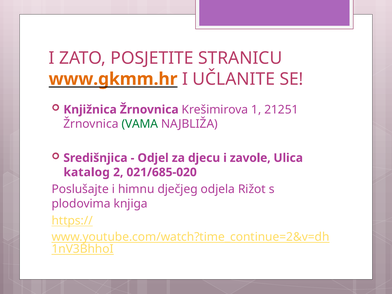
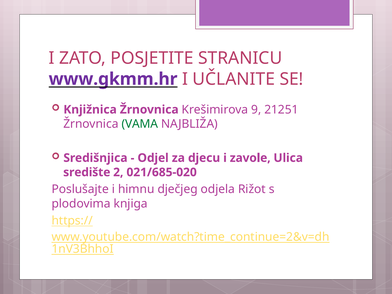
www.gkmm.hr colour: orange -> purple (113, 79)
1: 1 -> 9 (256, 110)
katalog: katalog -> središte (87, 172)
